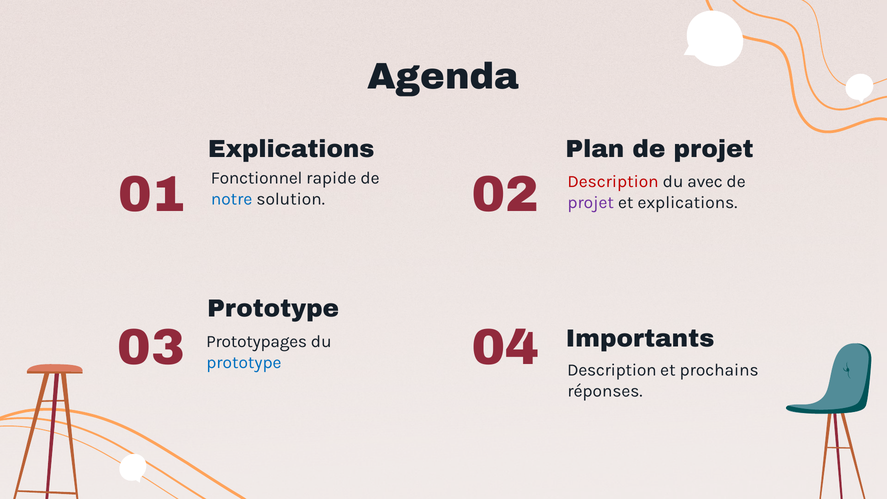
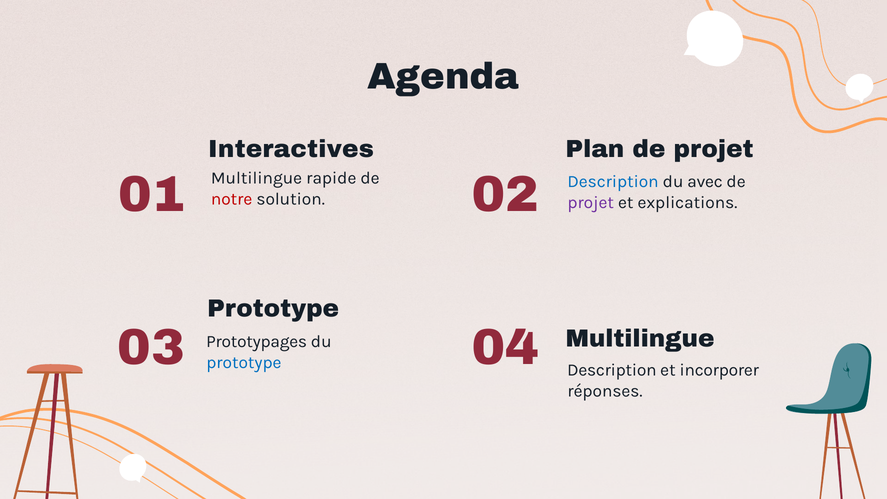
Explications: Explications -> Interactives (291, 149)
Fonctionnel: Fonctionnel -> Multilingue (257, 178)
Description colour: red -> blue (613, 182)
notre colour: blue -> red (232, 199)
Importants: Importants -> Multilingue (640, 339)
prochains: prochains -> incorporer (719, 370)
